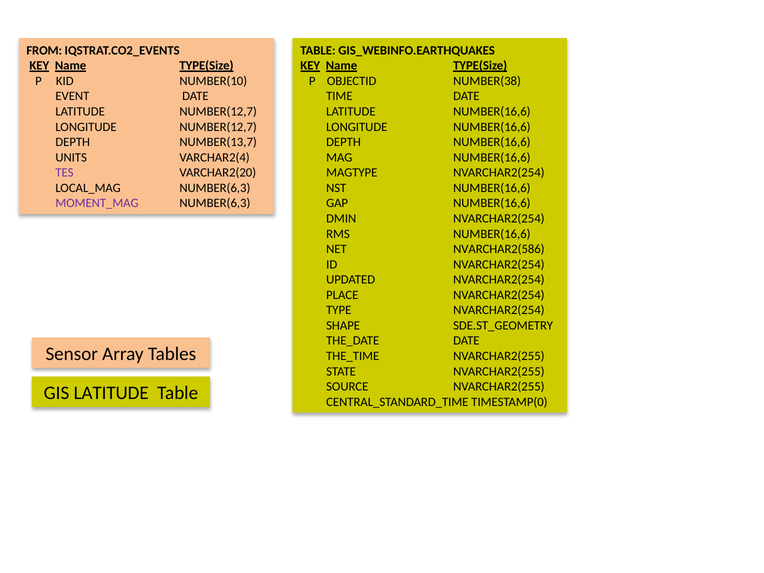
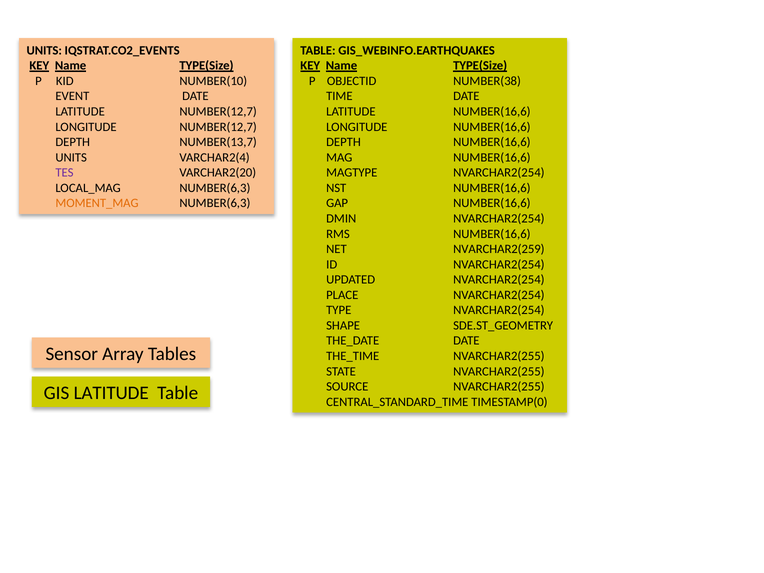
FROM: FROM -> UNITS (44, 50)
MOMENT_MAG colour: purple -> orange (97, 203)
NVARCHAR2(586: NVARCHAR2(586 -> NVARCHAR2(259 (499, 249)
